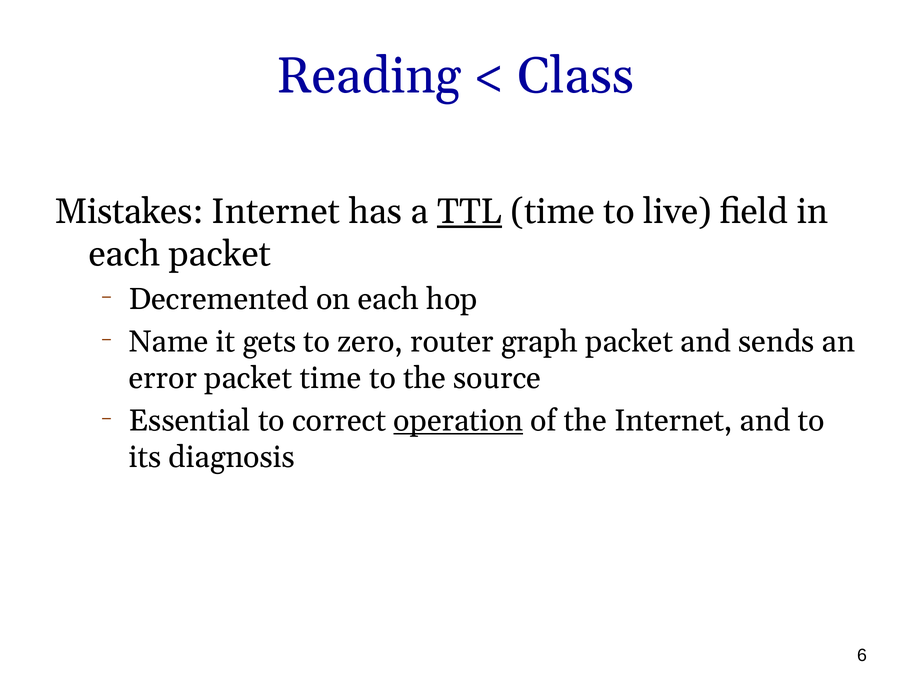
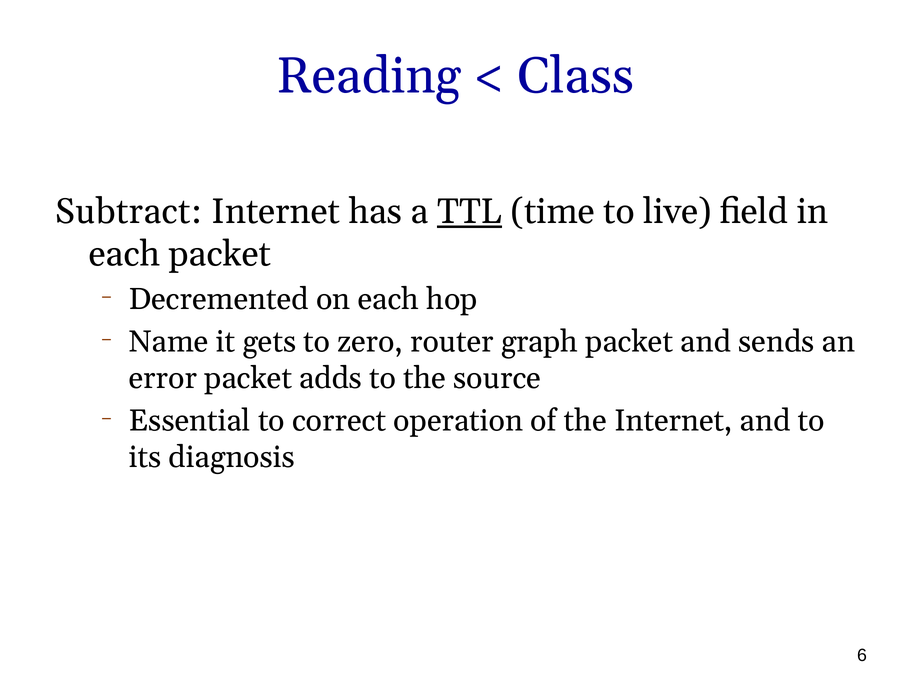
Mistakes: Mistakes -> Subtract (129, 212)
packet time: time -> adds (331, 378)
operation underline: present -> none (458, 421)
